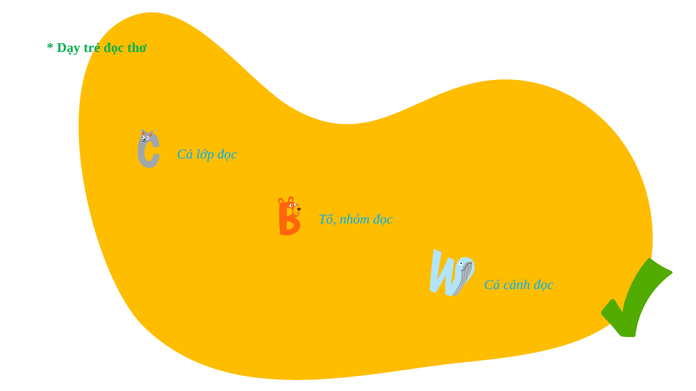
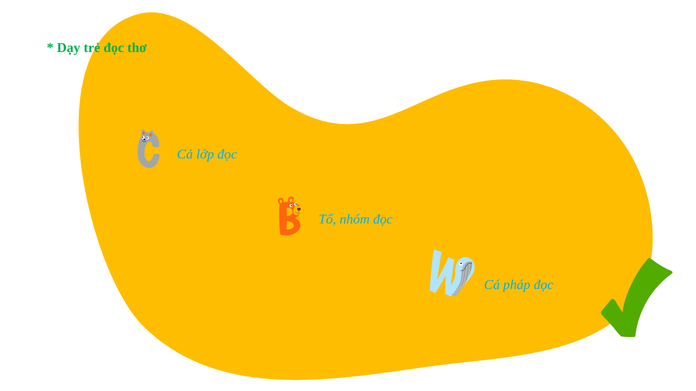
cảnh: cảnh -> pháp (517, 285)
